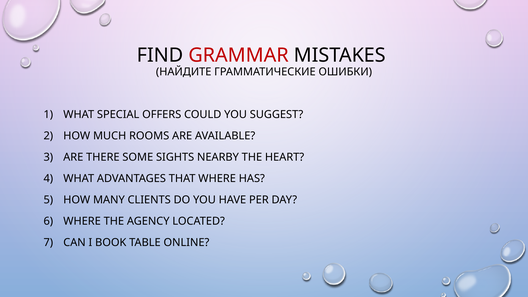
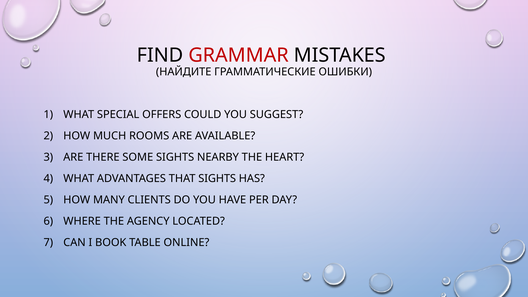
THAT WHERE: WHERE -> SIGHTS (217, 179)
